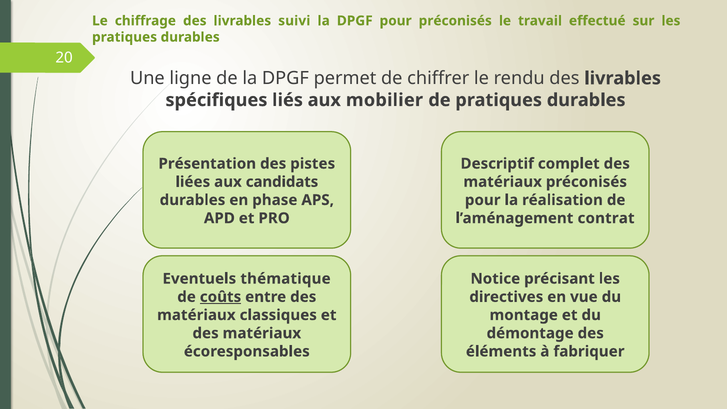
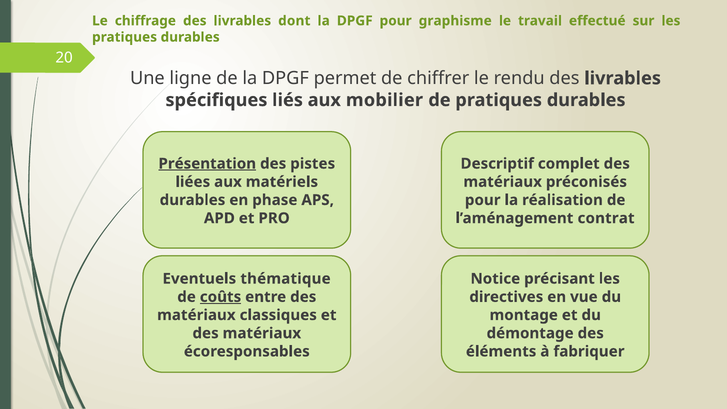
suivi: suivi -> dont (294, 21)
pour préconisés: préconisés -> graphisme (455, 21)
Présentation underline: none -> present (207, 164)
candidats: candidats -> matériels (282, 182)
